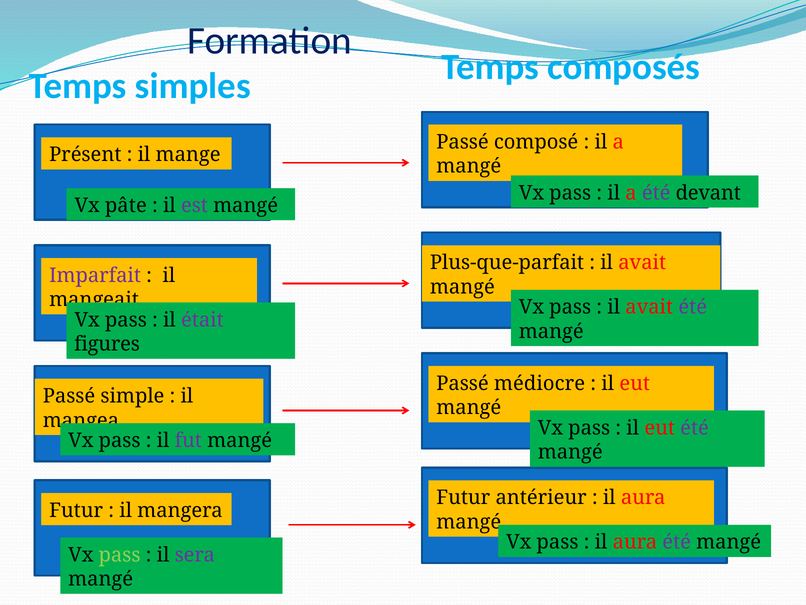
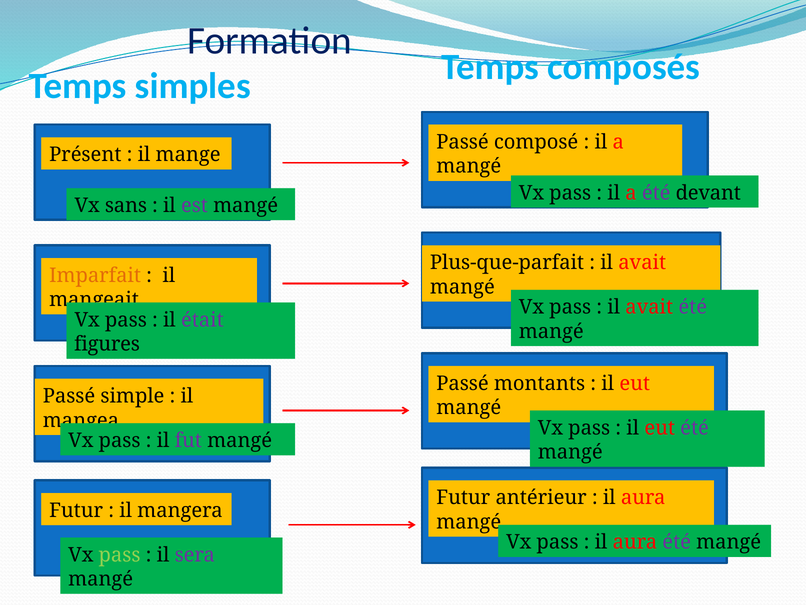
pâte: pâte -> sans (126, 205)
Imparfait colour: purple -> orange (95, 275)
médiocre: médiocre -> montants (540, 383)
